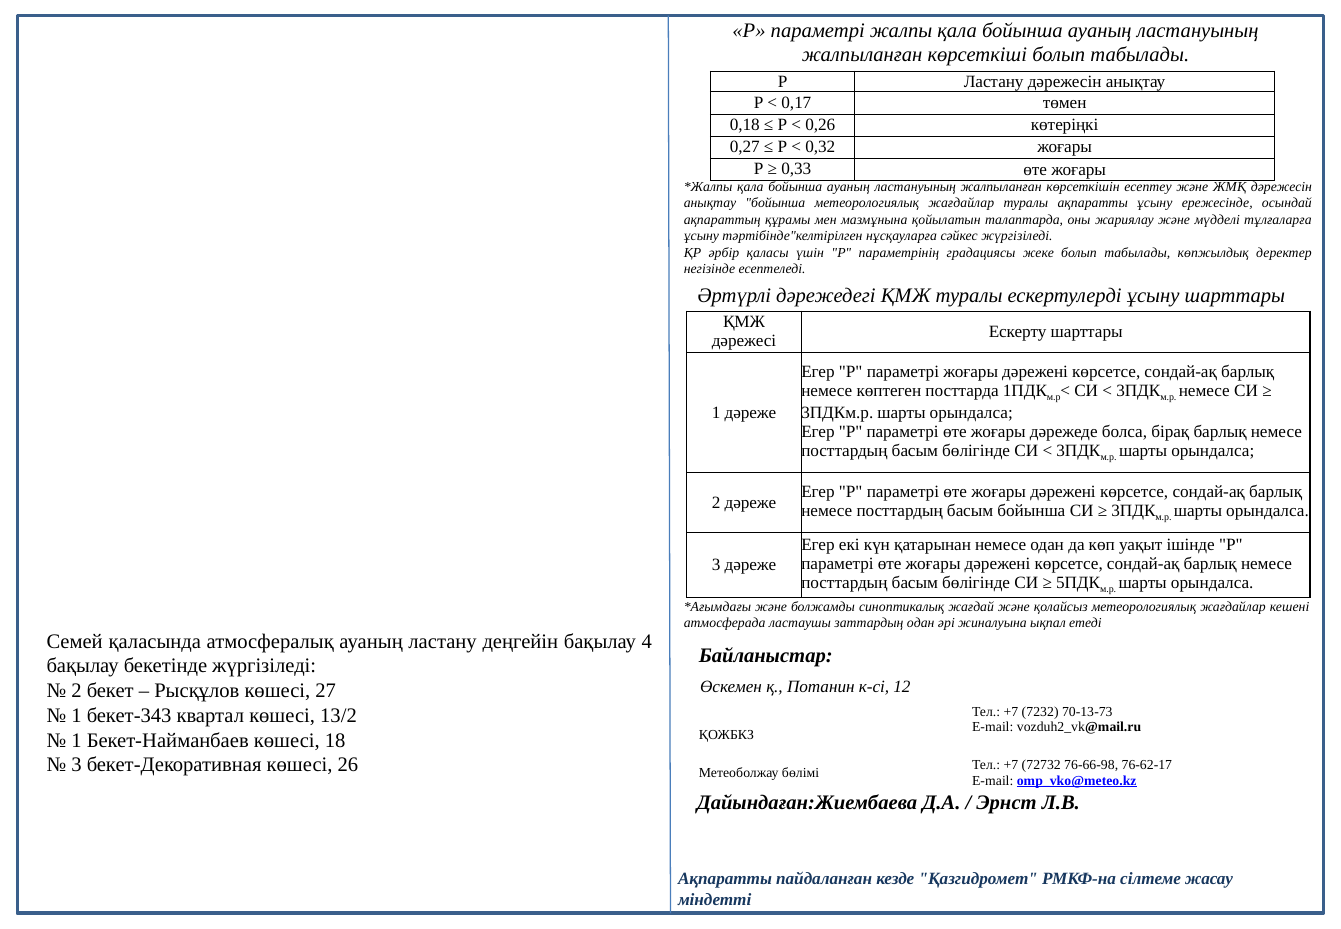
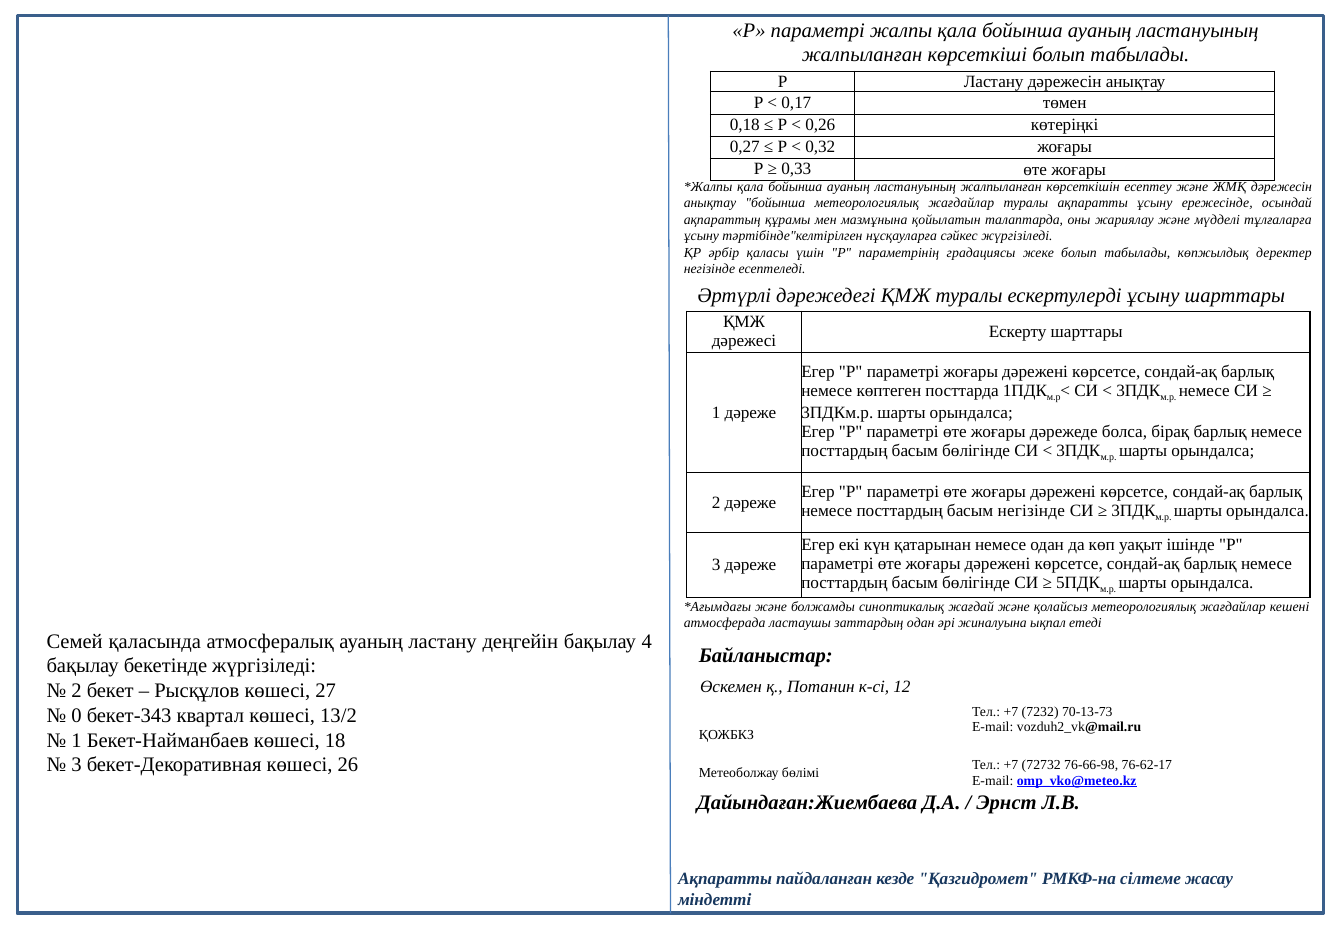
басым бойынша: бойынша -> негізінде (1031, 511)
1: 1 -> 0 (77, 715)
